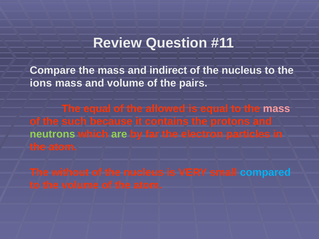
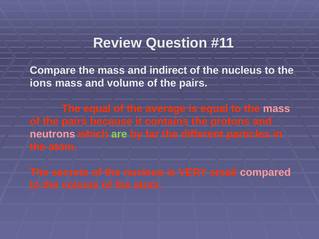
allowed: allowed -> average (166, 109)
such: such -> pairs (74, 121)
neutrons colour: light green -> pink (52, 134)
electron: electron -> different (202, 134)
without: without -> secrets (70, 172)
compared colour: light blue -> pink (265, 172)
